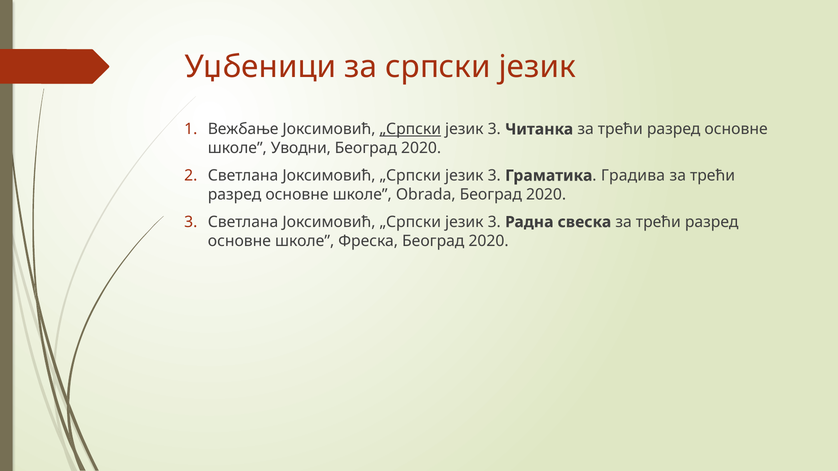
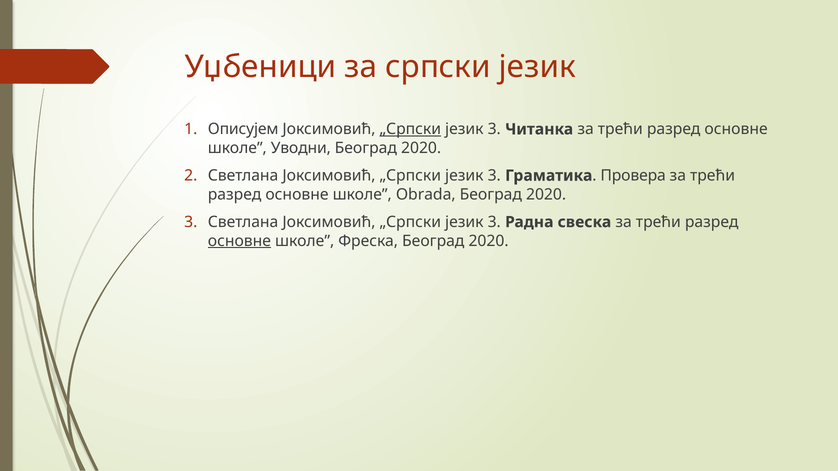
Вежбање: Вежбање -> Описујем (243, 129)
Градива: Градива -> Провера (633, 176)
основне underline: none -> present (239, 241)
